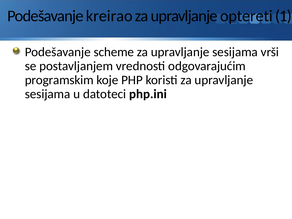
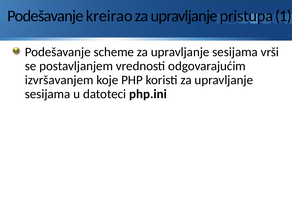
optereti: optereti -> pristupa (246, 16)
programskim: programskim -> izvršavanjem (59, 80)
